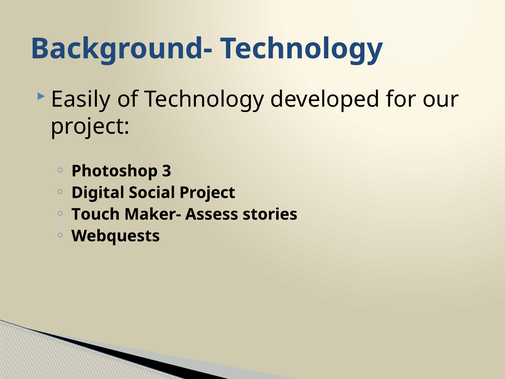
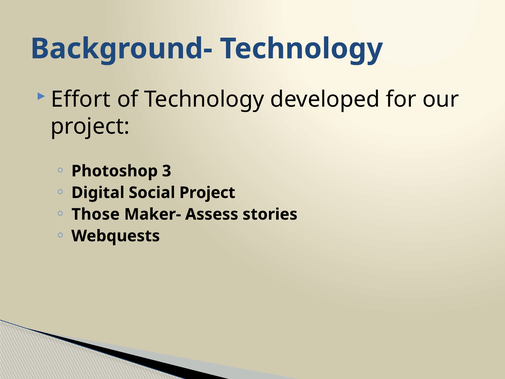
Easily: Easily -> Effort (81, 99)
Touch: Touch -> Those (96, 214)
